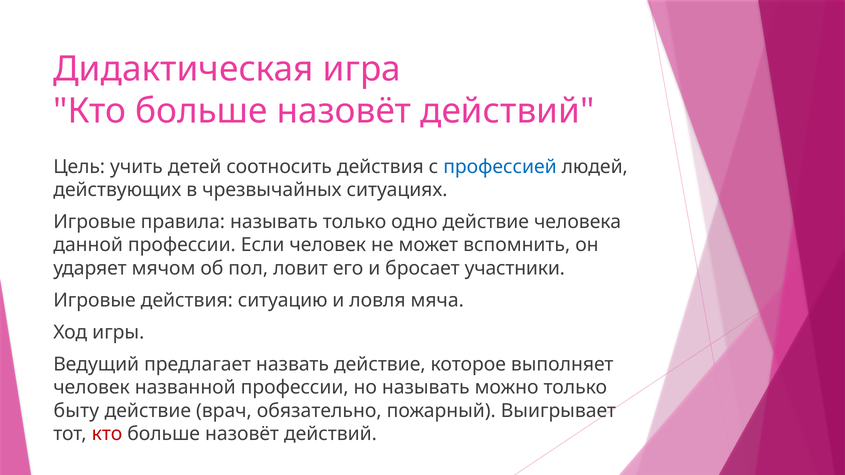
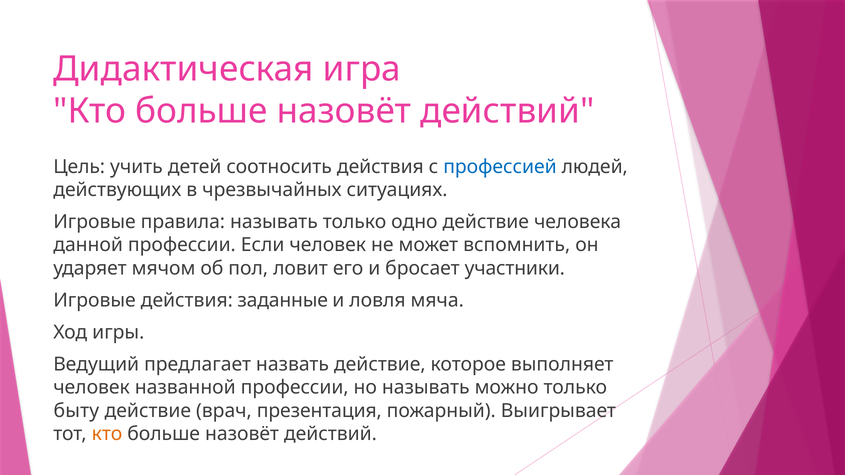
ситуацию: ситуацию -> заданные (283, 301)
обязательно: обязательно -> презентация (319, 411)
кто colour: red -> orange (107, 434)
